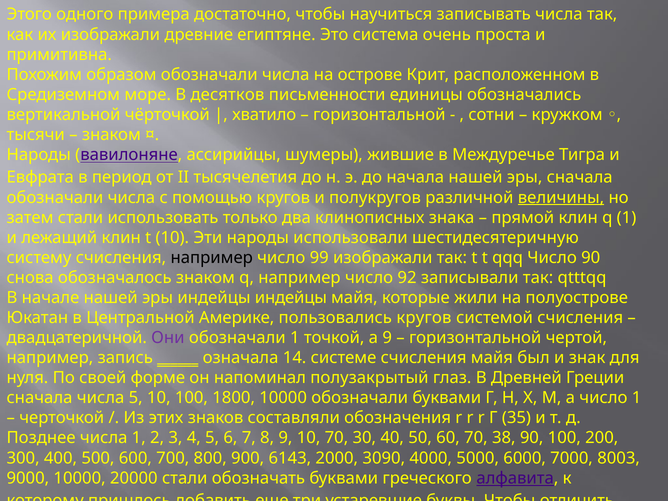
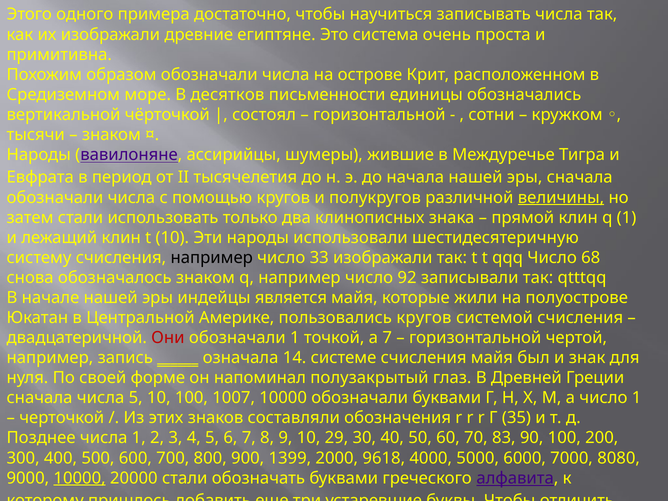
хватило: хватило -> состоял (264, 115)
99: 99 -> 33 (319, 258)
Число 90: 90 -> 68 (591, 258)
индейцы индейцы: индейцы -> является (291, 298)
Они colour: purple -> red (168, 338)
а 9: 9 -> 7 (387, 338)
1800: 1800 -> 1007 (234, 398)
10 70: 70 -> 29 (336, 438)
38: 38 -> 83 (504, 438)
6143: 6143 -> 1399 (290, 458)
3090: 3090 -> 9618 (384, 458)
8003: 8003 -> 8080 (619, 458)
10000 underline: none -> present (80, 478)
